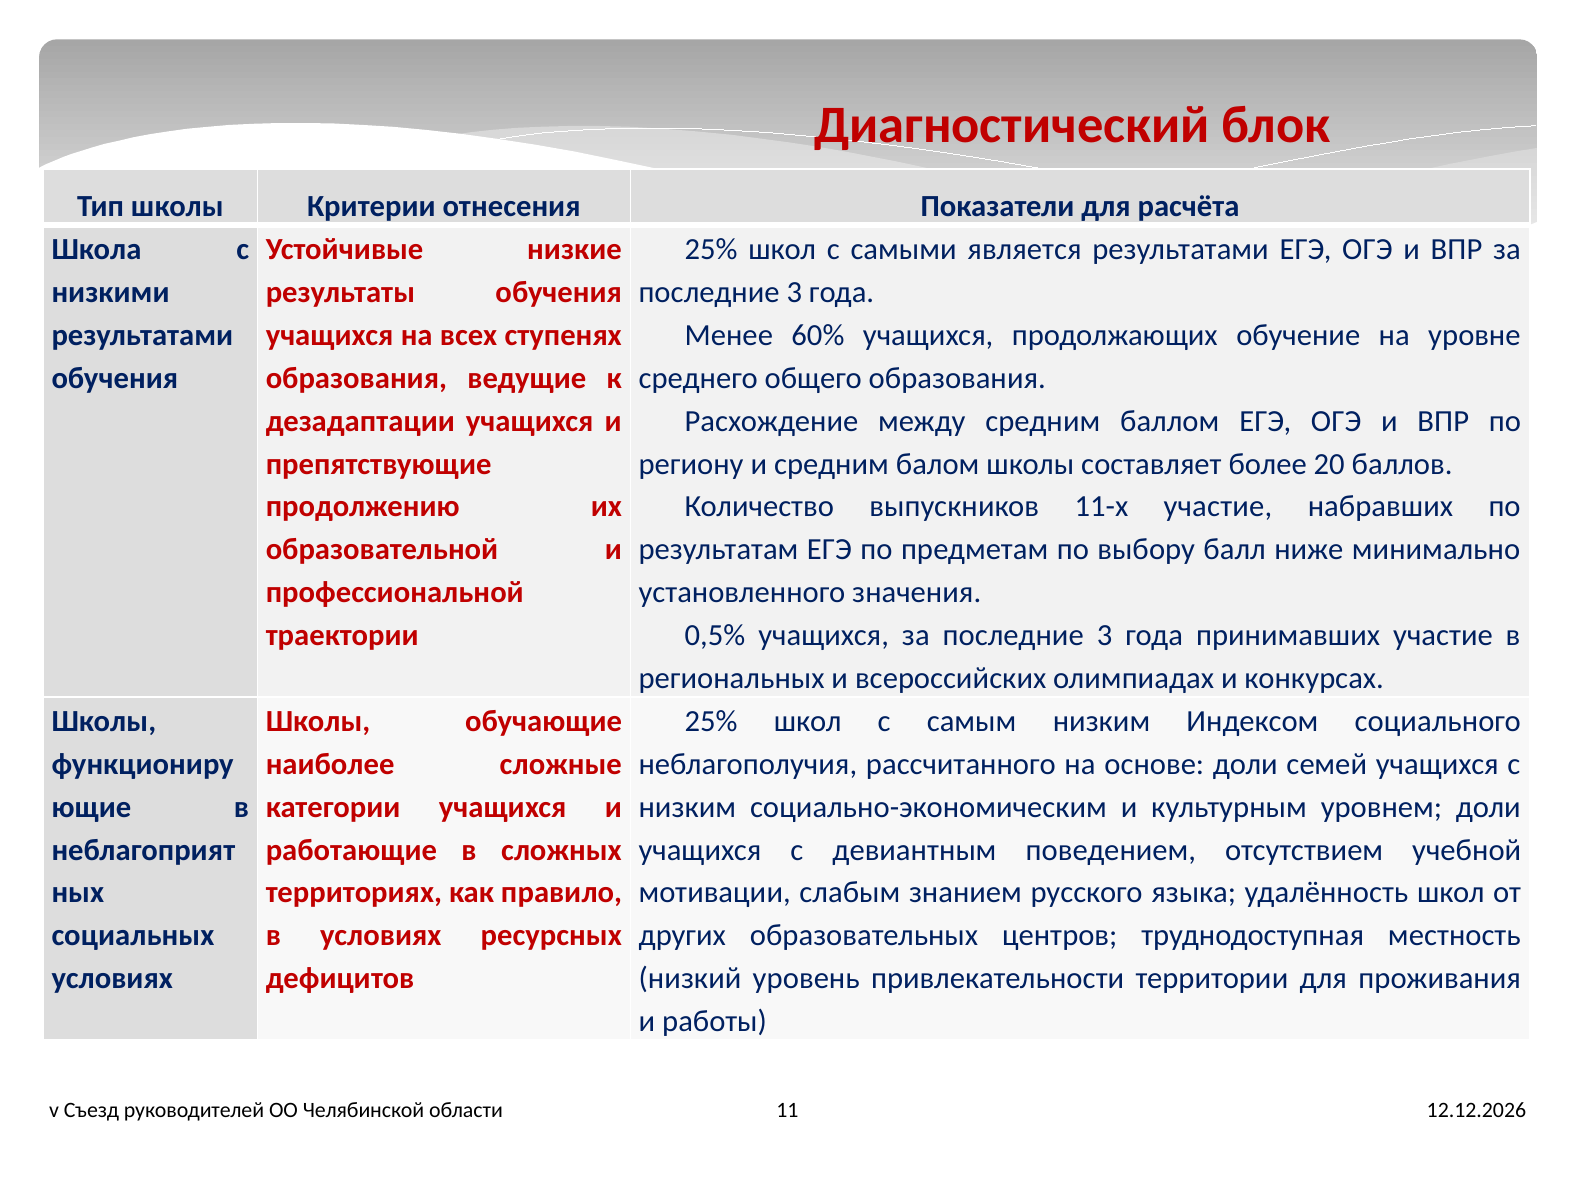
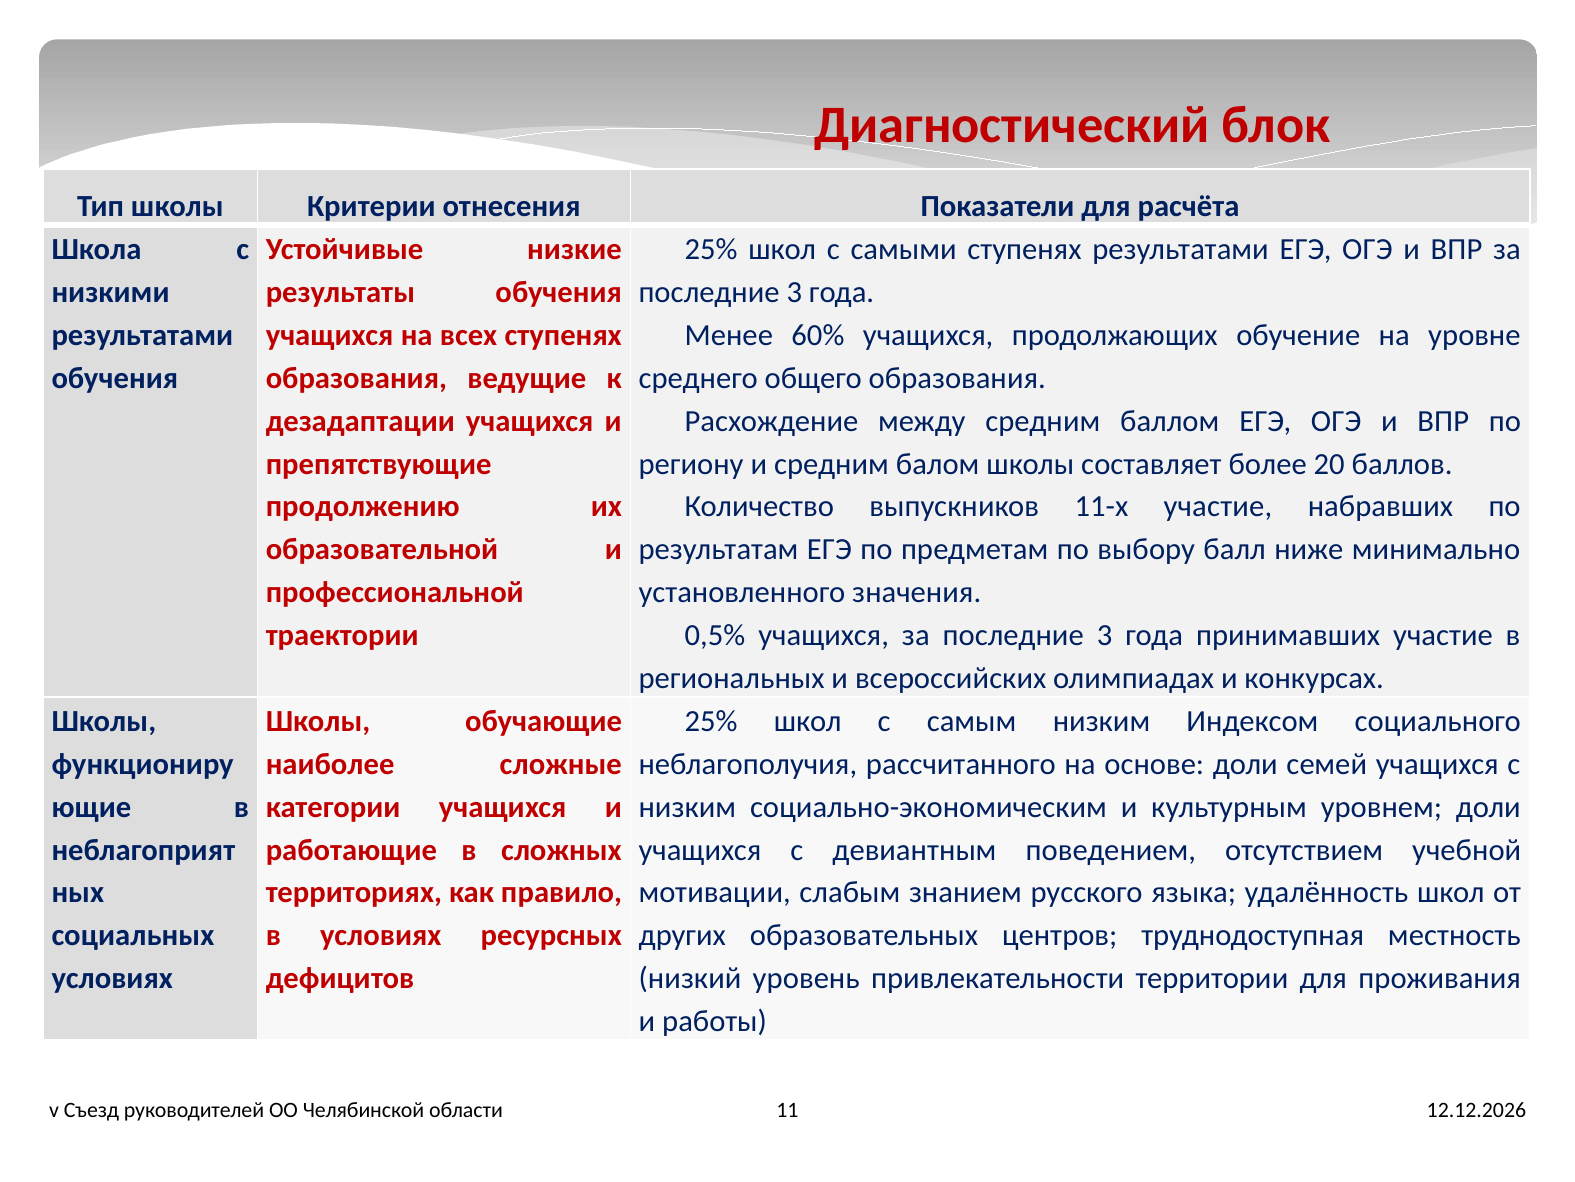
самыми является: является -> ступенях (1024, 249)
